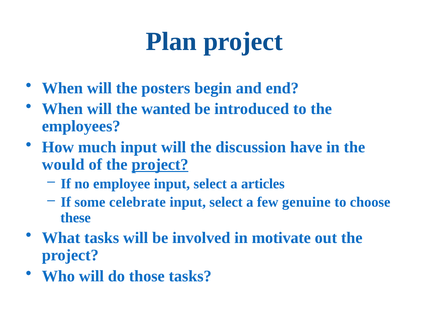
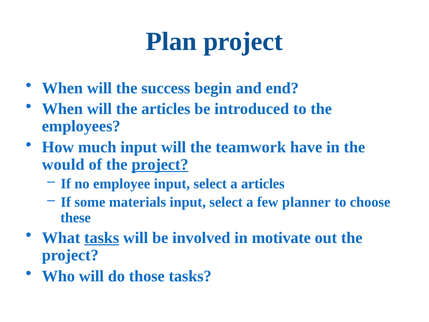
posters: posters -> success (166, 88)
the wanted: wanted -> articles (166, 109)
discussion: discussion -> teamwork (251, 147)
celebrate: celebrate -> materials (138, 202)
genuine: genuine -> planner (306, 202)
tasks underline: none -> present (102, 238)
